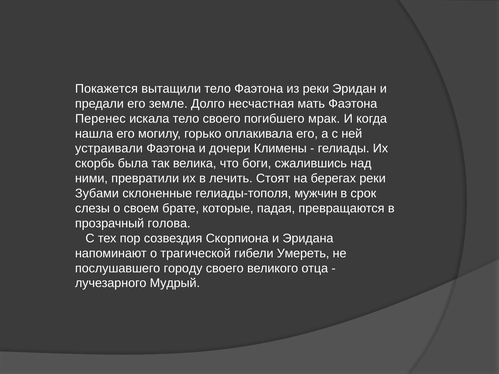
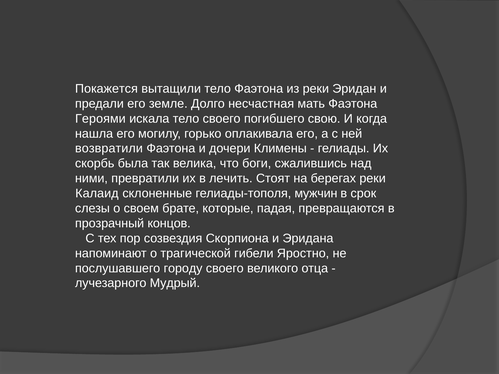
Перенес: Перенес -> Героями (100, 119)
мрак: мрак -> свою (324, 119)
устраивали: устраивали -> возвратили (109, 149)
Зубами: Зубами -> Калаид (97, 194)
голова: голова -> концов (169, 223)
Умереть: Умереть -> Яростно (303, 253)
